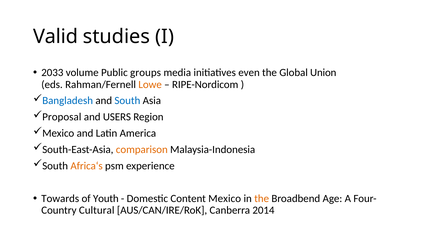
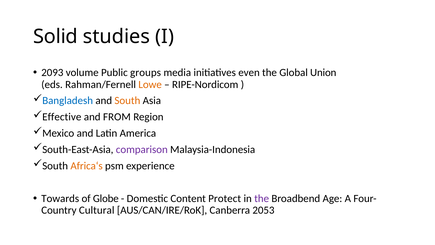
Valid: Valid -> Solid (56, 37)
2033: 2033 -> 2093 (52, 73)
South colour: blue -> orange (127, 101)
Proposal: Proposal -> Effective (62, 117)
USERS: USERS -> FROM (117, 117)
comparison colour: orange -> purple (142, 149)
Youth: Youth -> Globe (106, 198)
Content Mexico: Mexico -> Protect (225, 198)
the colour: orange -> purple (262, 198)
2014: 2014 -> 2053 (263, 210)
